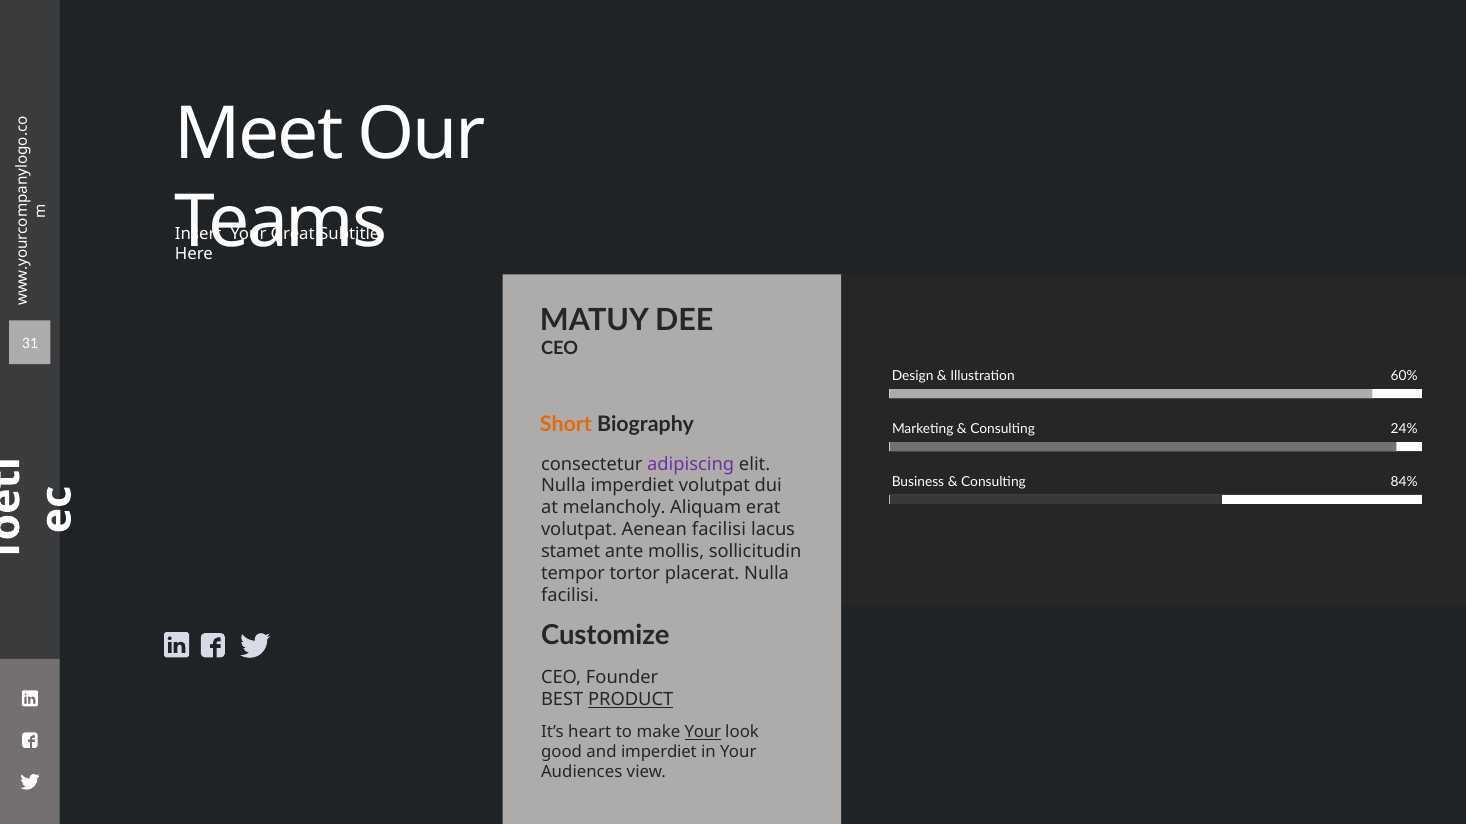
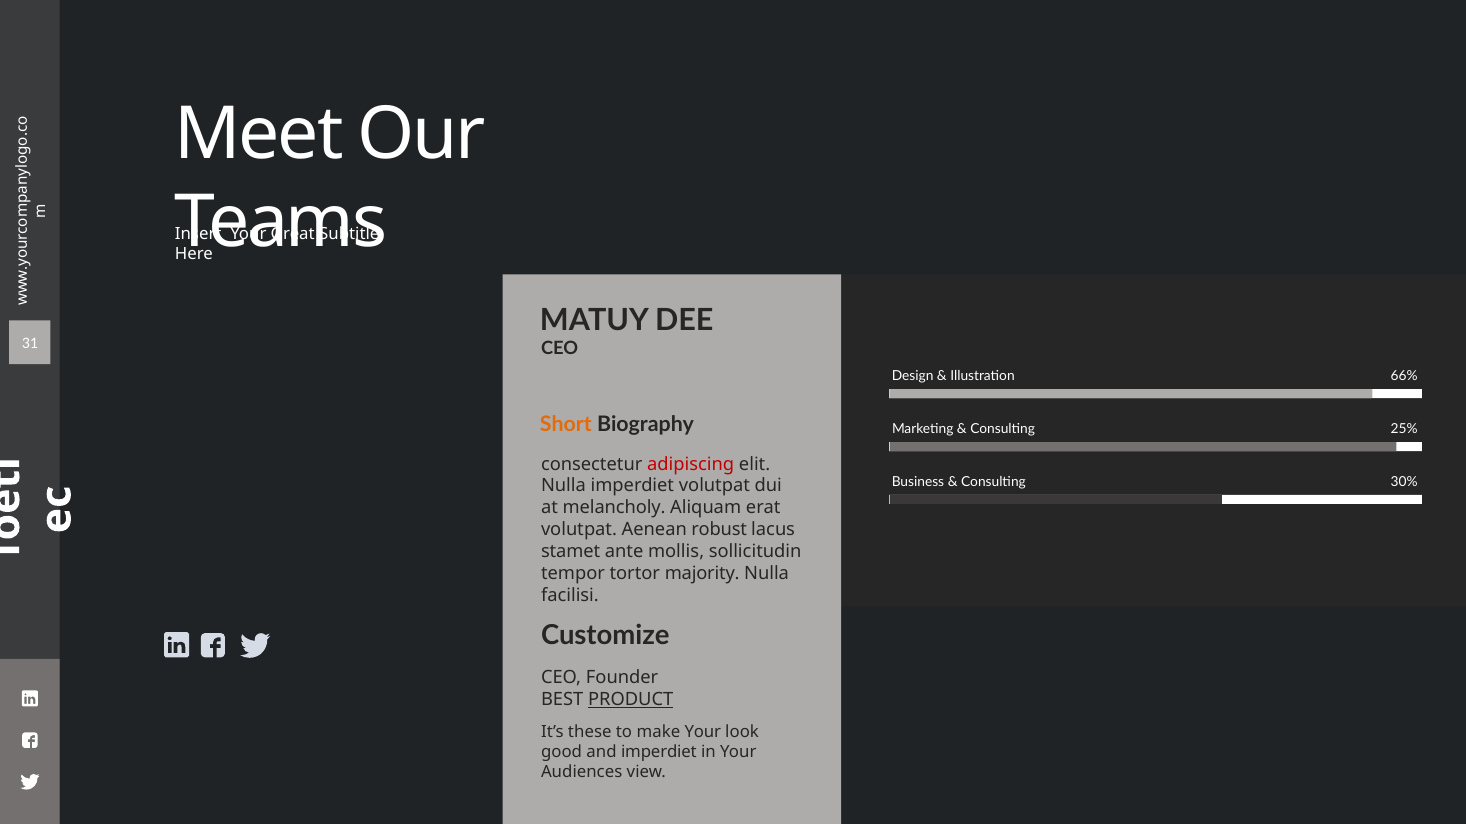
60%: 60% -> 66% (1404, 376)
24%: 24% -> 25% (1404, 429)
adipiscing colour: purple -> red (691, 464)
84%: 84% -> 30% (1404, 482)
Aenean facilisi: facilisi -> robust (719, 530)
placerat: placerat -> majority (702, 574)
heart: heart -> these (590, 732)
Your underline: present -> none (703, 732)
